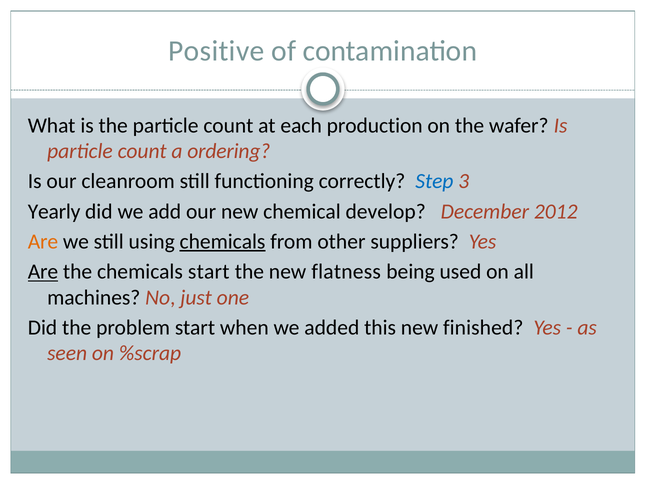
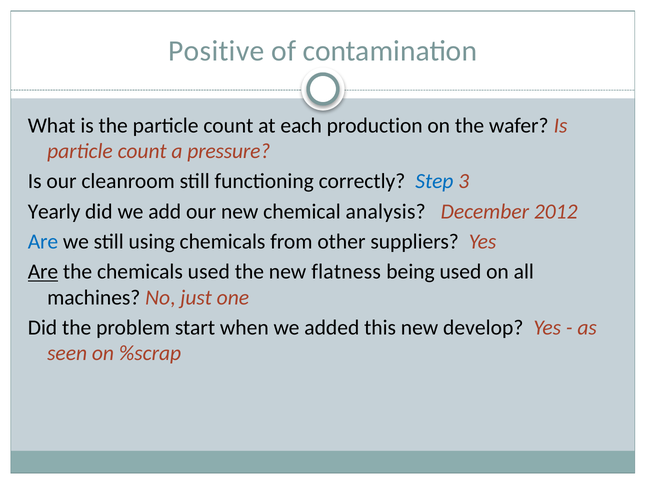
ordering: ordering -> pressure (229, 151)
develop: develop -> analysis (386, 212)
Are colour: orange -> blue (43, 242)
chemicals underline: present -> none (222, 242)
chemicals start: start -> used (209, 272)
finished: finished -> develop (483, 328)
